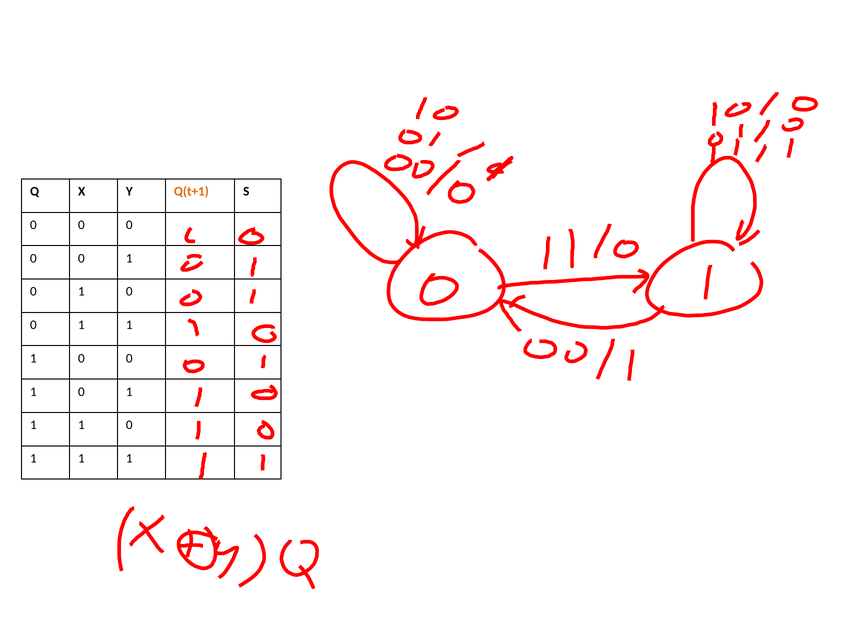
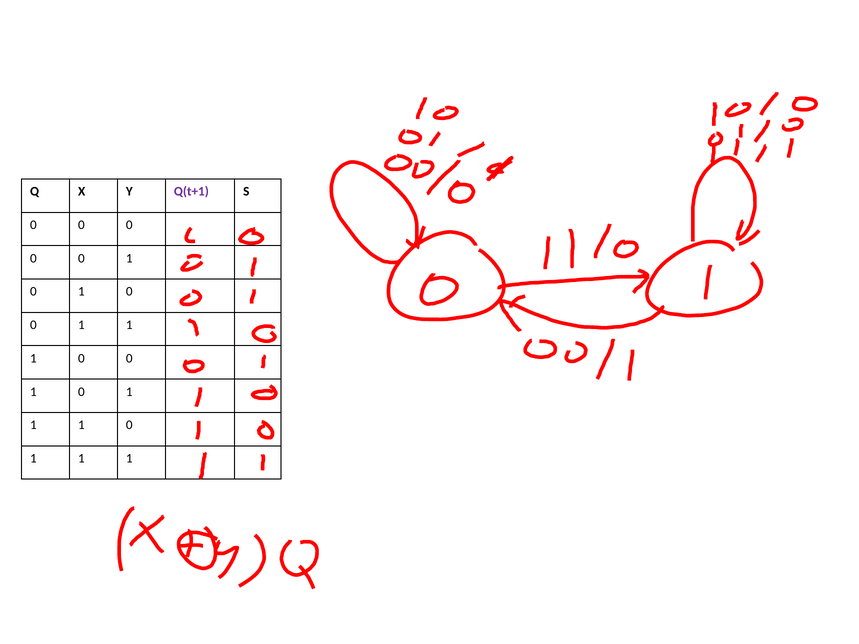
Q(t+1 colour: orange -> purple (191, 192)
